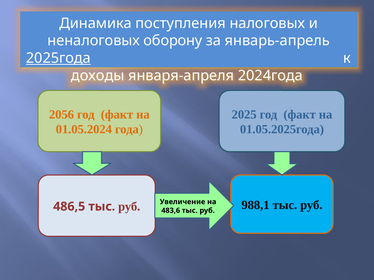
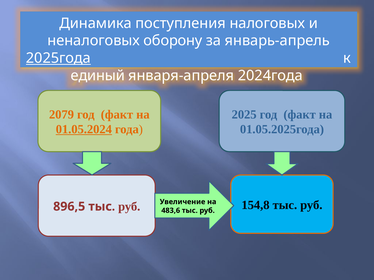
доходы: доходы -> единый (98, 76)
2056: 2056 -> 2079 (61, 115)
01.05.2024 underline: none -> present (84, 130)
486,5: 486,5 -> 896,5 (69, 207)
988,1: 988,1 -> 154,8 (255, 205)
